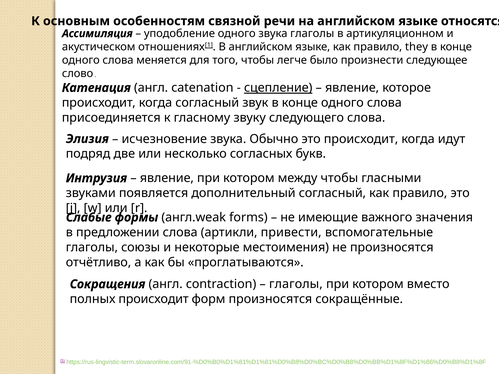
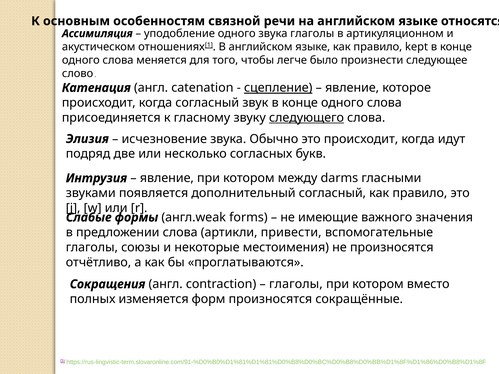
they: they -> kept (417, 47)
следующего underline: none -> present (306, 118)
между чтобы: чтобы -> darms (339, 178)
полных происходит: происходит -> изменяется (154, 299)
